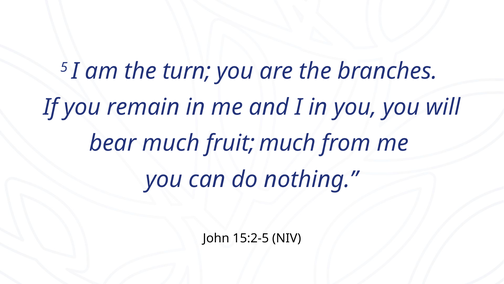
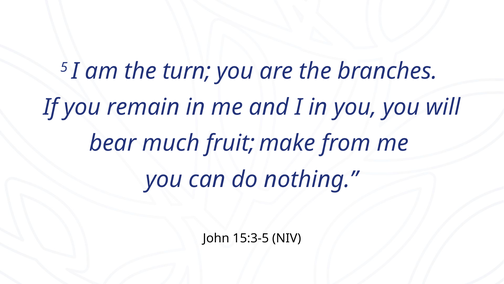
fruit much: much -> make (287, 143)
15:2-5: 15:2-5 -> 15:3-5 (251, 238)
